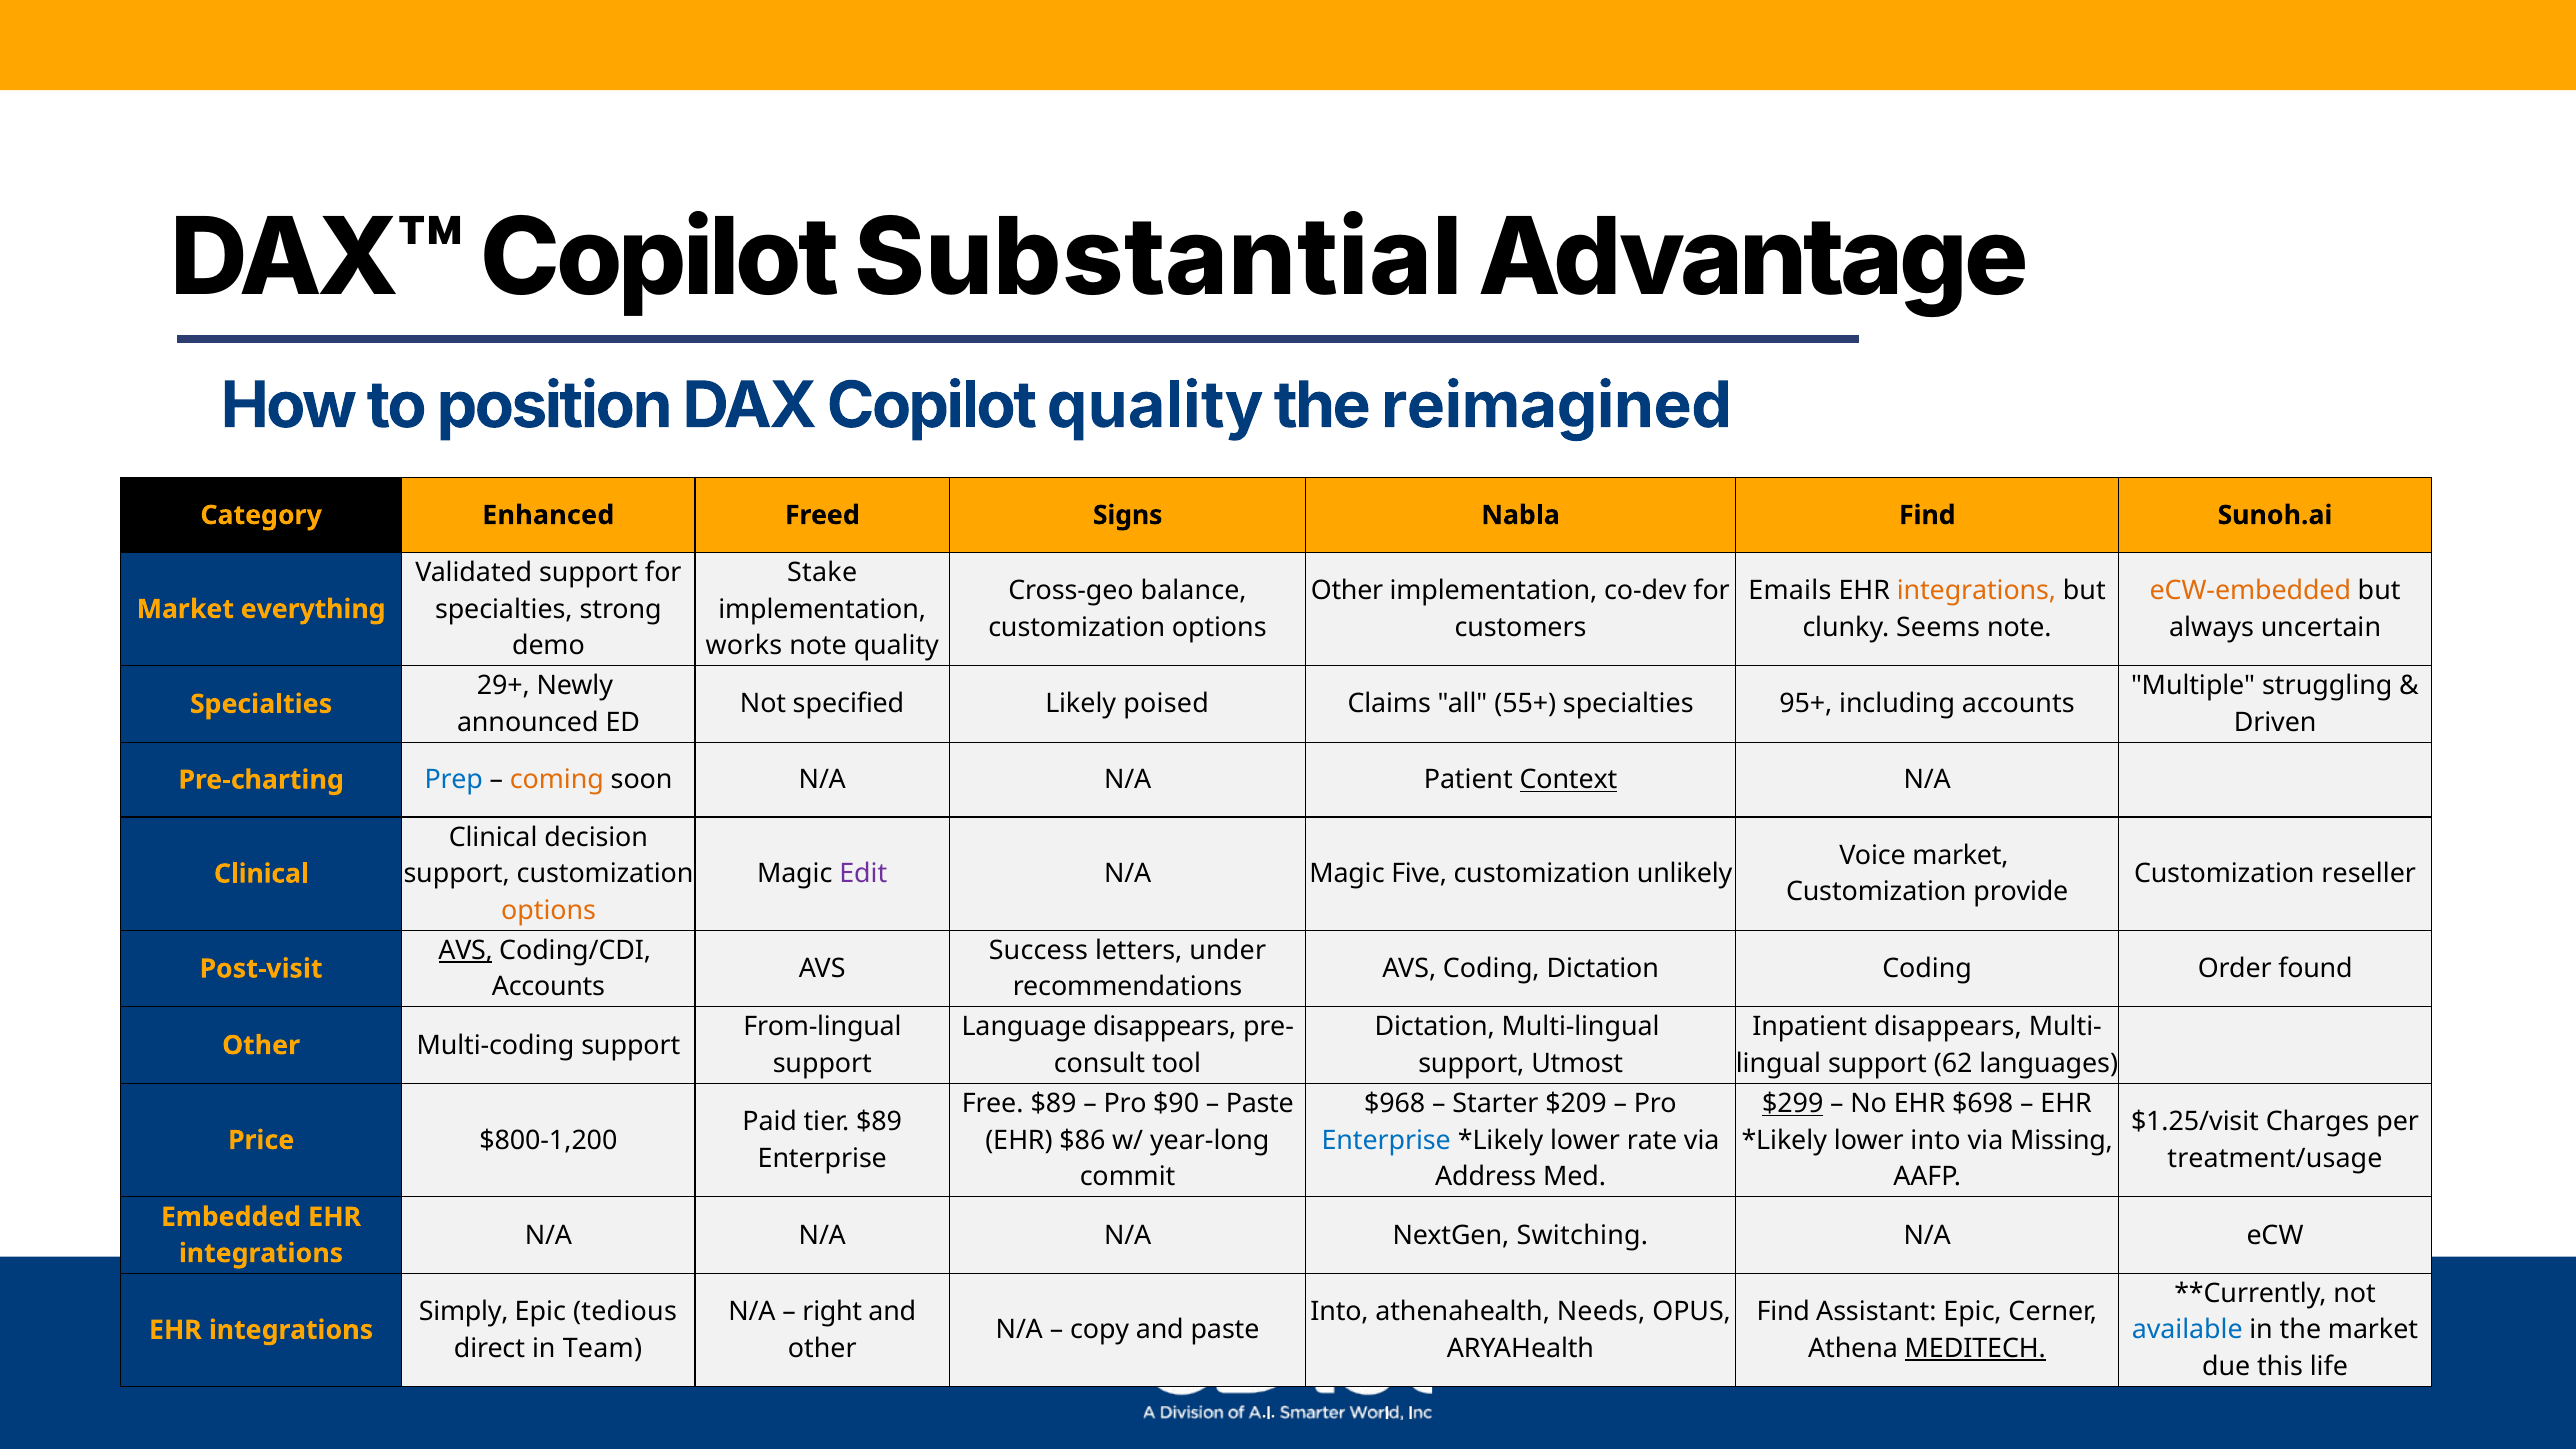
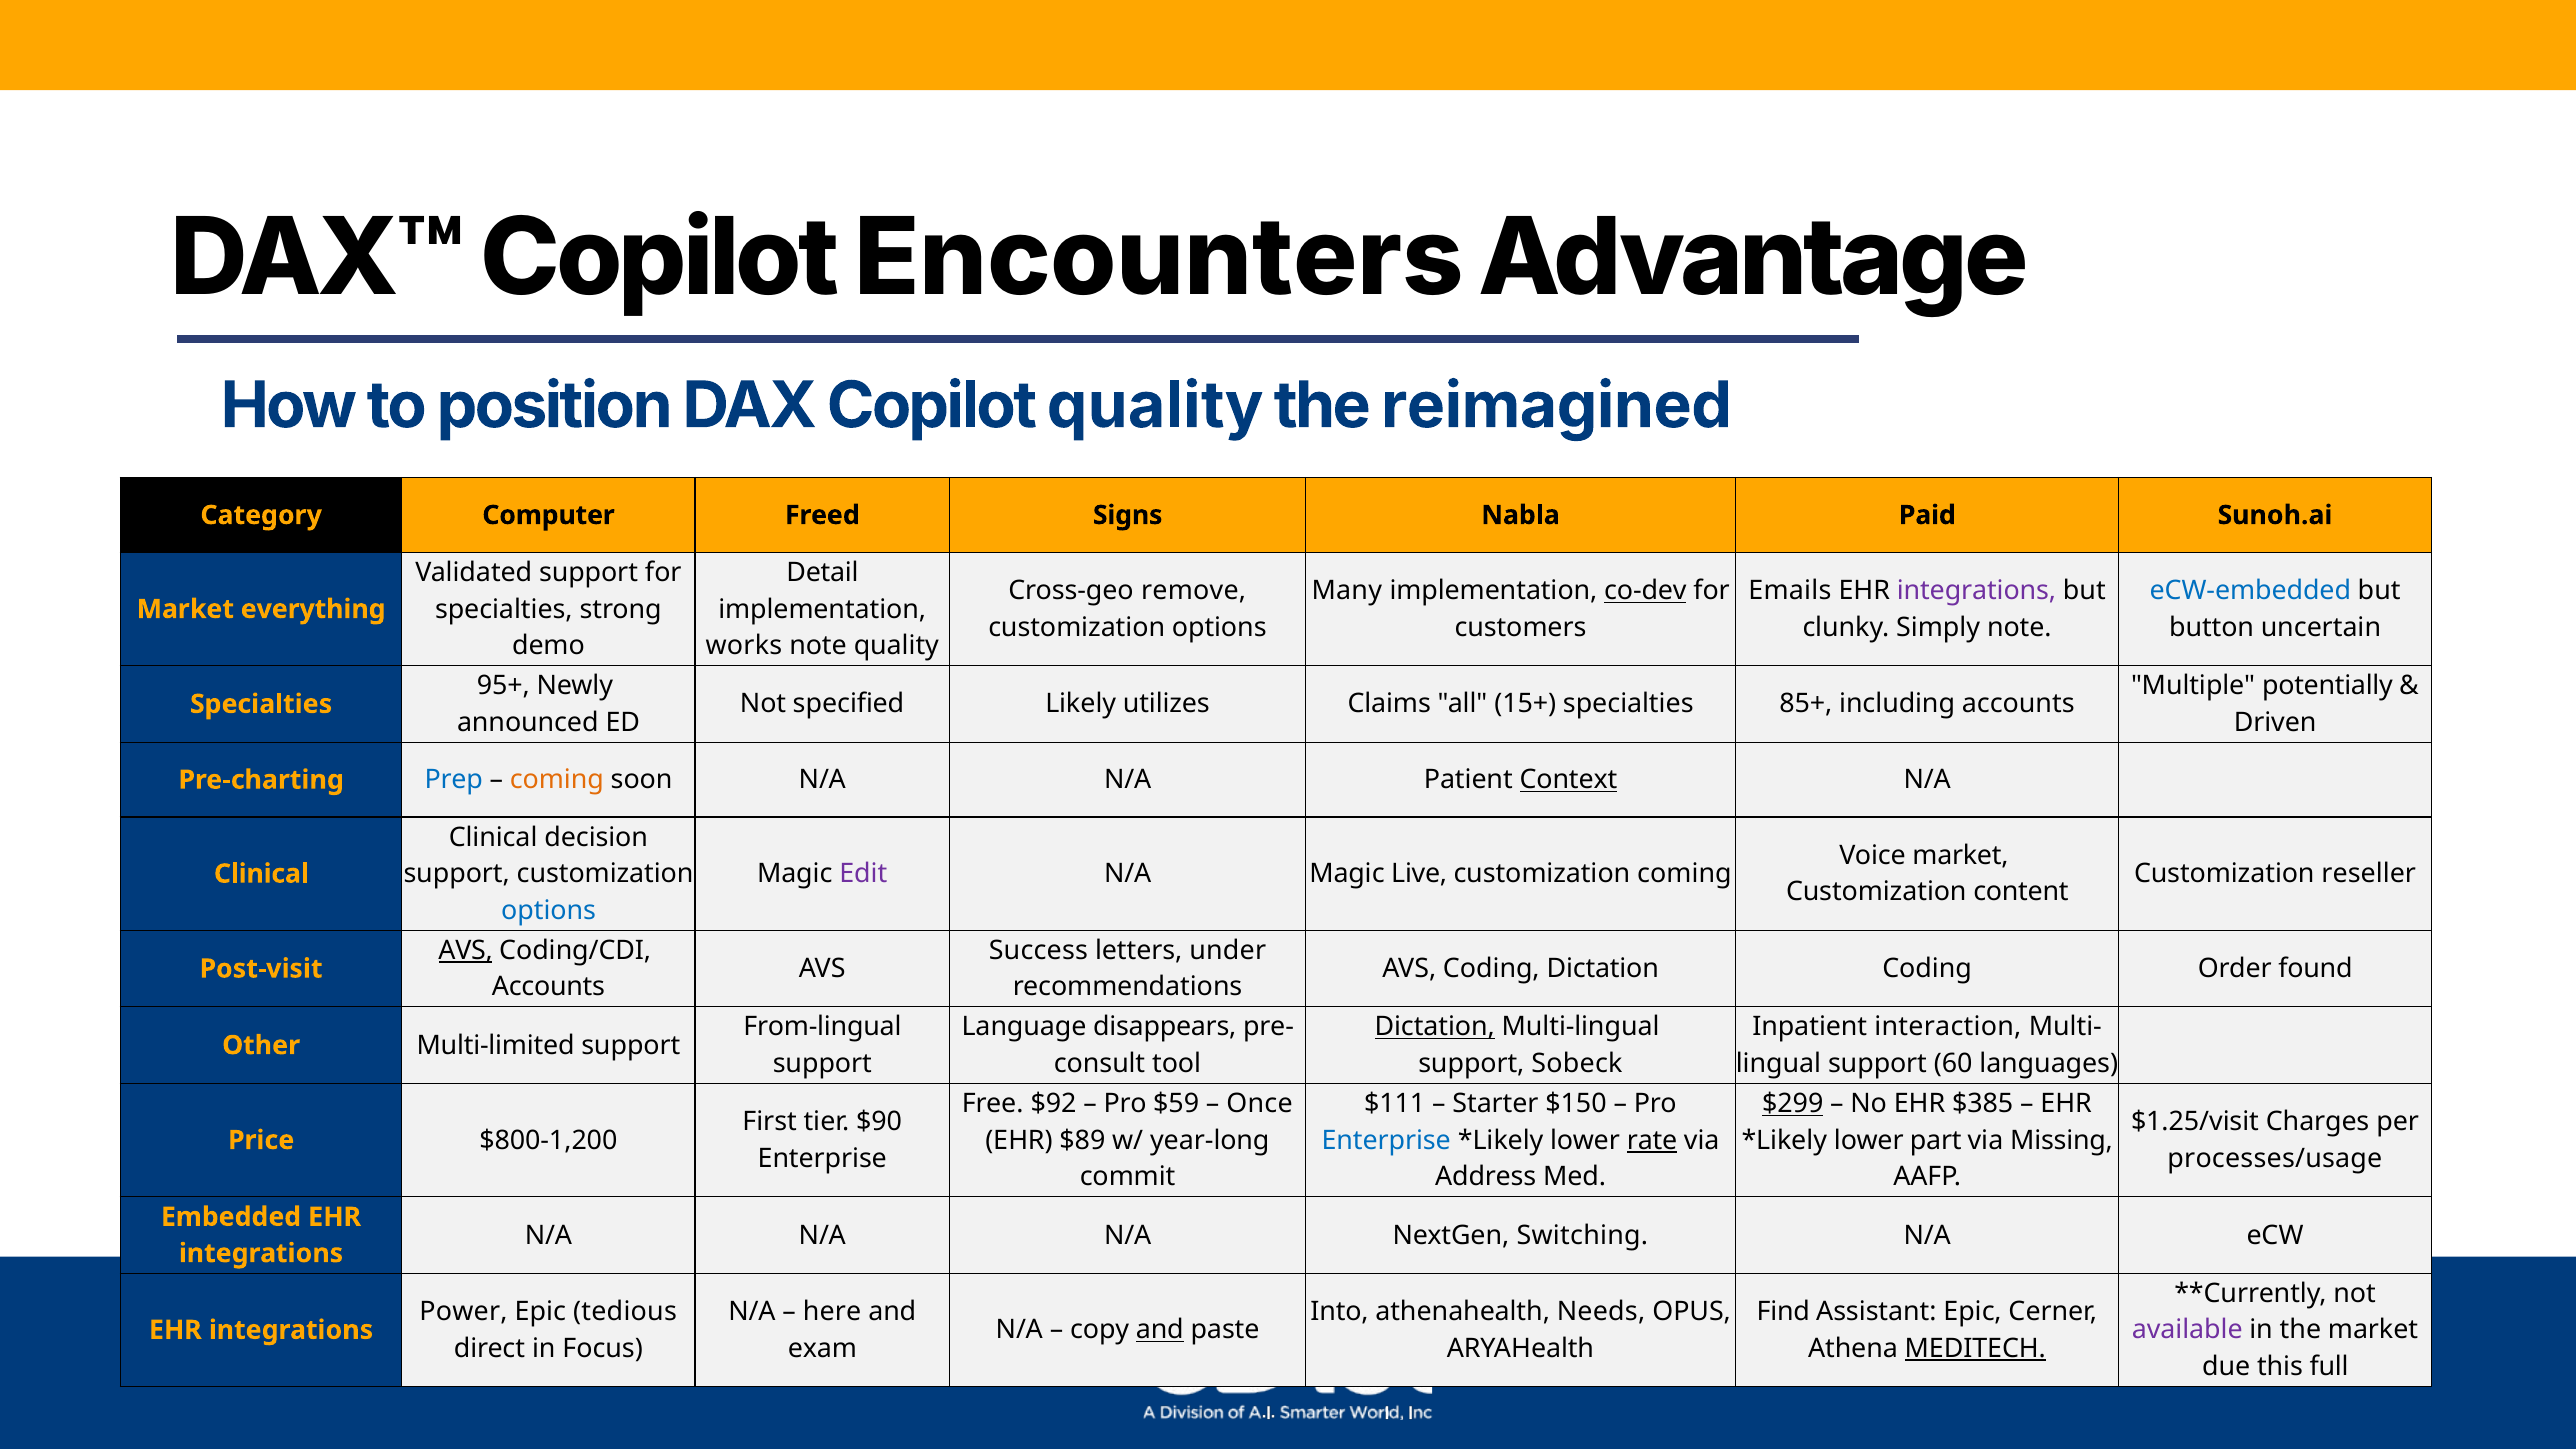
Substantial: Substantial -> Encounters (1159, 259)
Enhanced: Enhanced -> Computer (548, 515)
Nabla Find: Find -> Paid (1927, 515)
Stake: Stake -> Detail (822, 573)
balance: balance -> remove (1194, 591)
Other: Other -> Many (1347, 591)
co-dev underline: none -> present (1645, 591)
integrations colour: orange -> purple (1976, 591)
eCW-embedded colour: orange -> blue (2250, 591)
Seems: Seems -> Simply (1938, 627)
always: always -> button (2212, 627)
29+: 29+ -> 95+ (503, 686)
struggling: struggling -> potentially (2327, 686)
poised: poised -> utilizes (1166, 704)
55+: 55+ -> 15+ (1525, 704)
95+: 95+ -> 85+ (1806, 704)
Five: Five -> Live (1419, 874)
customization unlikely: unlikely -> coming (1684, 874)
provide: provide -> content (2021, 892)
options colour: orange -> blue (549, 910)
Dictation underline: none -> present (1435, 1027)
Inpatient disappears: disappears -> interaction (1948, 1027)
Multi-coding: Multi-coding -> Multi-limited (496, 1045)
Utmost: Utmost -> Sobeck (1577, 1064)
62: 62 -> 60 (1953, 1064)
Free $89: $89 -> $92 (1053, 1104)
$90: $90 -> $59 (1176, 1104)
Paste: Paste -> Once (1260, 1104)
$968: $968 -> $111 (1395, 1104)
$209: $209 -> $150 (1576, 1104)
$698: $698 -> $385 (1983, 1104)
Paid: Paid -> First (770, 1122)
tier $89: $89 -> $90 (879, 1122)
$86: $86 -> $89 (1082, 1140)
rate underline: none -> present (1652, 1140)
lower into: into -> part (1936, 1140)
treatment/usage: treatment/usage -> processes/usage (2275, 1158)
Simply: Simply -> Power (463, 1312)
right: right -> here (832, 1312)
and underline: none -> present (1160, 1330)
available colour: blue -> purple (2187, 1330)
Team: Team -> Focus (603, 1348)
other: other -> exam (822, 1348)
life: life -> full (2329, 1366)
